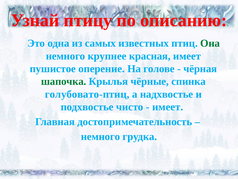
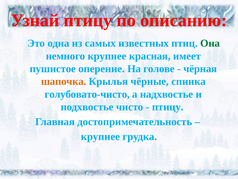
шапочка colour: green -> orange (64, 81)
голубовато-птиц: голубовато-птиц -> голубовато-чисто (87, 94)
имеет: имеет -> птицу (168, 107)
немного: немного -> крупнее (100, 136)
